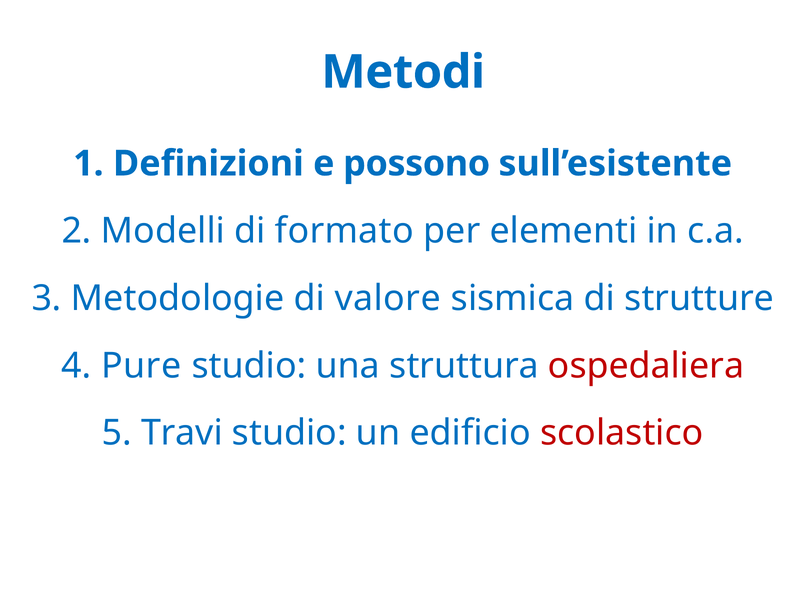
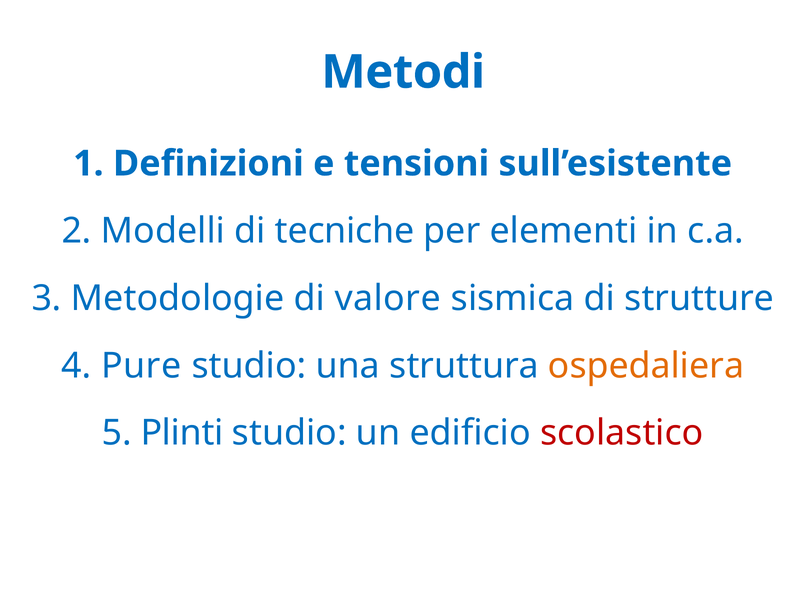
possono: possono -> tensioni (417, 163)
formato: formato -> tecniche (345, 231)
ospedaliera colour: red -> orange (646, 365)
Travi: Travi -> Plinti (182, 433)
